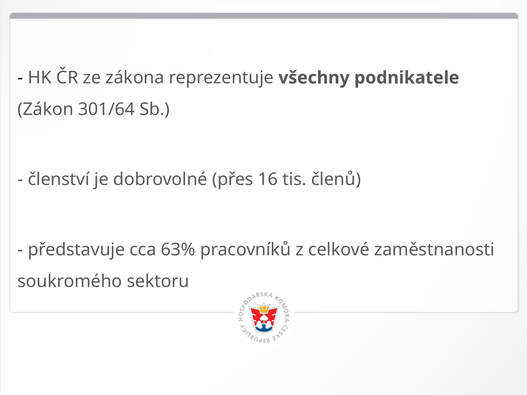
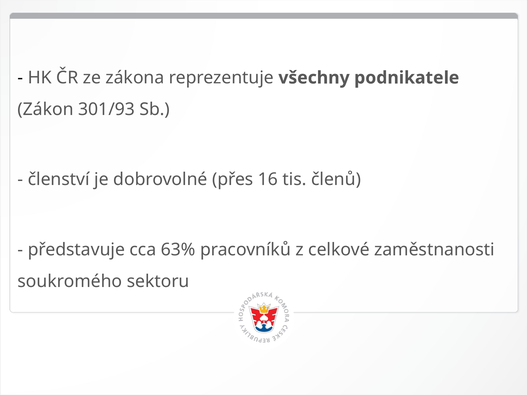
301/64: 301/64 -> 301/93 (107, 109)
